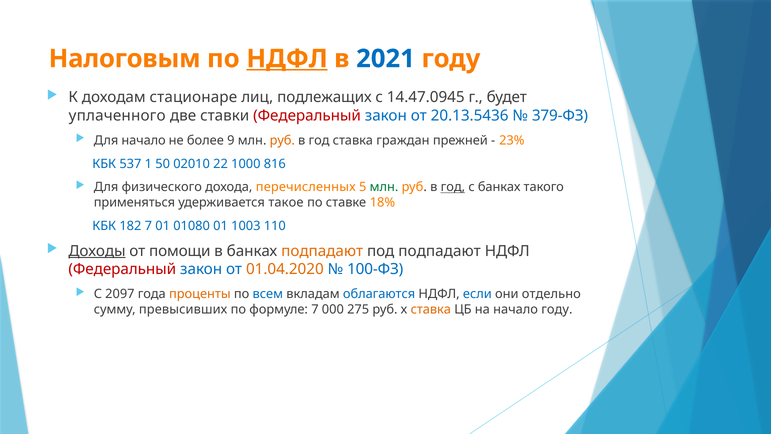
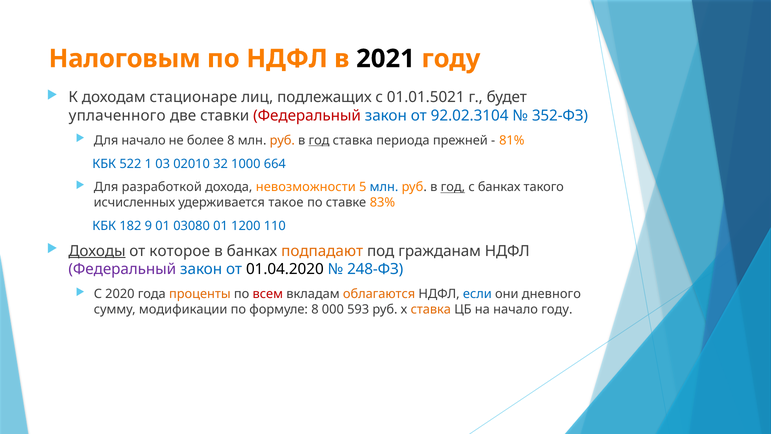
НДФЛ underline: present -> none (287, 59)
2021 colour: blue -> black (385, 59)
14.47.0945: 14.47.0945 -> 01.01.5021 (426, 97)
20.13.5436: 20.13.5436 -> 92.02.3104 (470, 116)
379-ФЗ: 379-ФЗ -> 352-ФЗ (560, 116)
более 9: 9 -> 8 (231, 140)
год underline: none -> present (319, 140)
граждан: граждан -> периода (403, 140)
23%: 23% -> 81% (512, 140)
537: 537 -> 522 (130, 164)
50: 50 -> 03 (163, 164)
22: 22 -> 32 (221, 164)
816: 816 -> 664 (275, 164)
физического: физического -> разработкой (162, 187)
перечисленных: перечисленных -> невозможности (306, 187)
млн colour: green -> blue (384, 187)
применяться: применяться -> исчисленных (134, 202)
18%: 18% -> 83% (382, 202)
182 7: 7 -> 9 (148, 226)
01080: 01080 -> 03080 (192, 226)
1003: 1003 -> 1200 (246, 226)
помощи: помощи -> которое (180, 251)
под подпадают: подпадают -> гражданам (440, 251)
Федеральный colour: red -> purple (122, 269)
01.04.2020 colour: orange -> black (285, 269)
100-ФЗ: 100-ФЗ -> 248-ФЗ (375, 269)
2097: 2097 -> 2020 (120, 294)
всем colour: blue -> red (268, 294)
облагаются colour: blue -> orange (379, 294)
отдельно: отдельно -> дневного (551, 294)
превысивших: превысивших -> модификации (183, 309)
формуле 7: 7 -> 8 (315, 309)
275: 275 -> 593 (358, 309)
